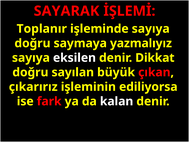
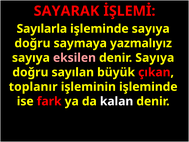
Toplanır: Toplanır -> Sayılarla (42, 29)
eksilen colour: white -> pink (74, 58)
denir Dikkat: Dikkat -> Sayıya (155, 58)
çıkarırız: çıkarırız -> toplanır (33, 87)
işleminin ediliyorsa: ediliyorsa -> işleminde (148, 87)
